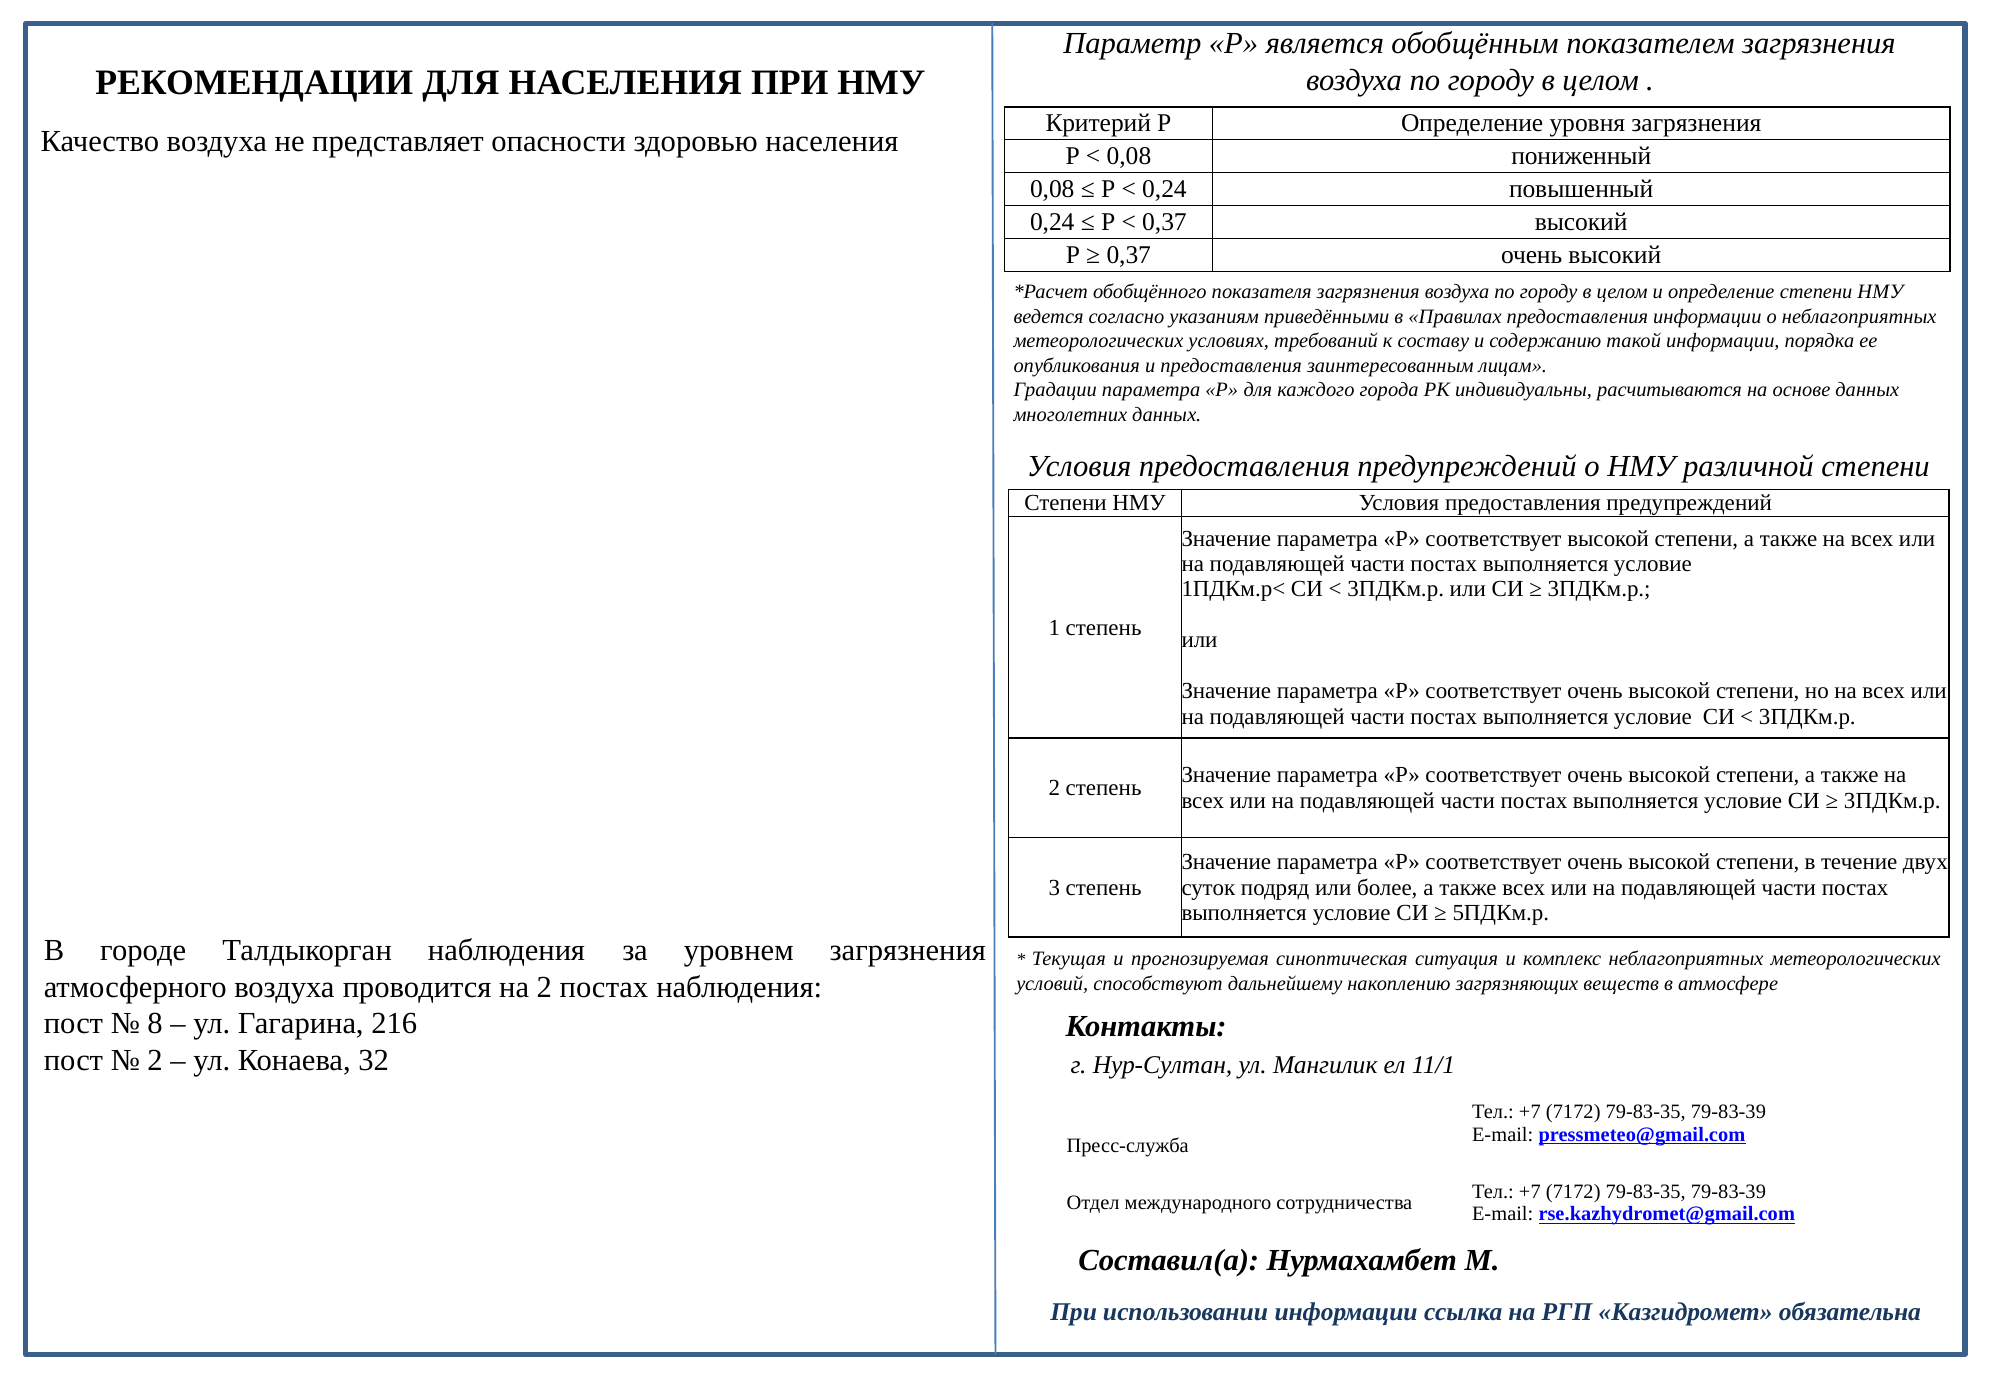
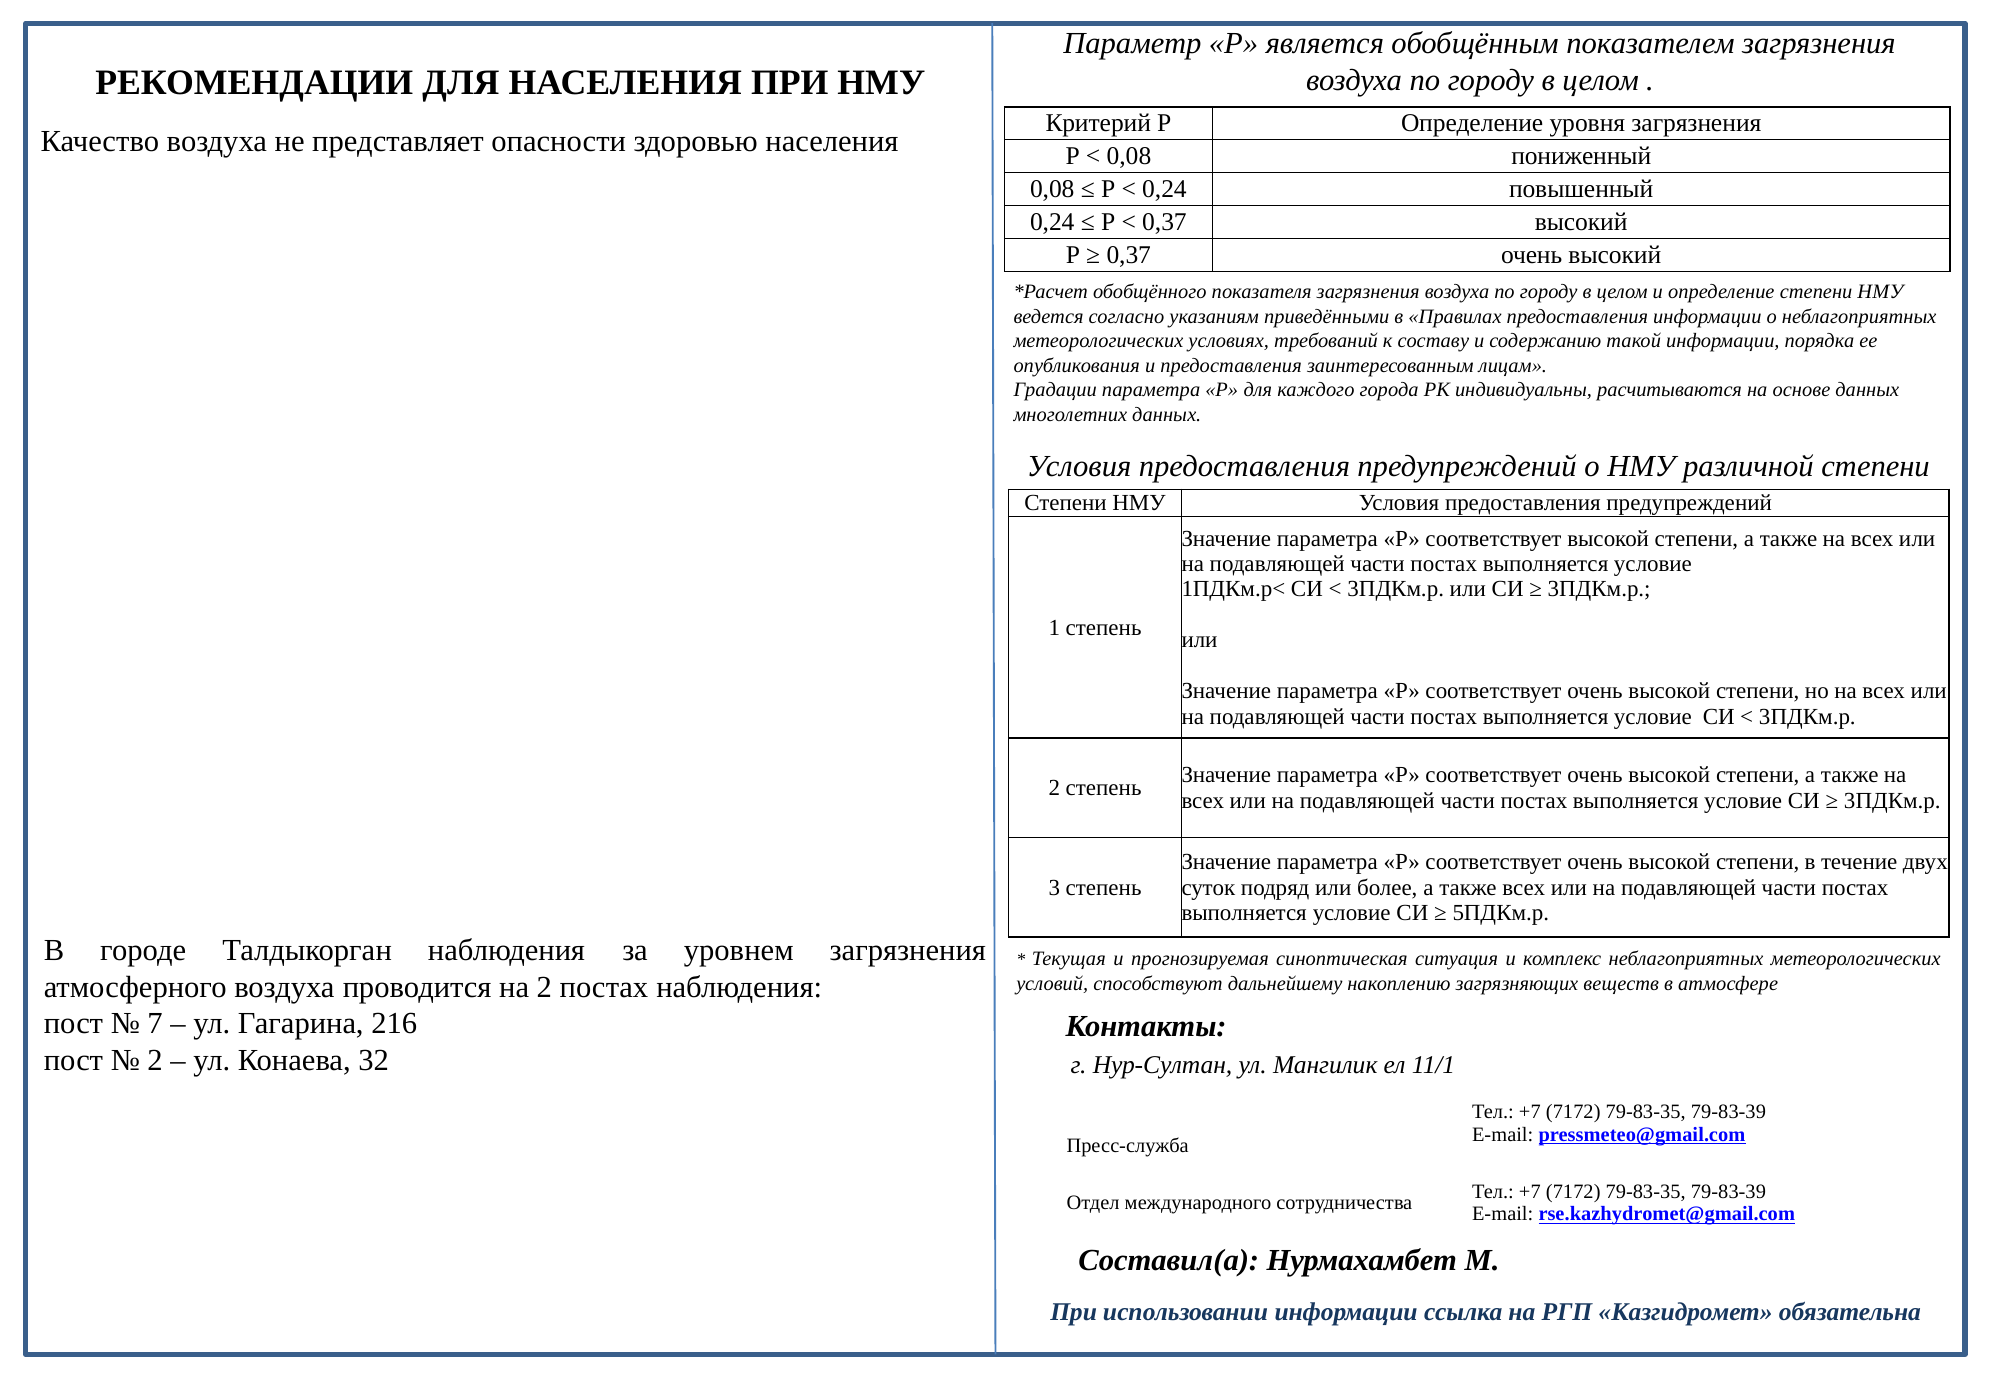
8: 8 -> 7 (155, 1024)
